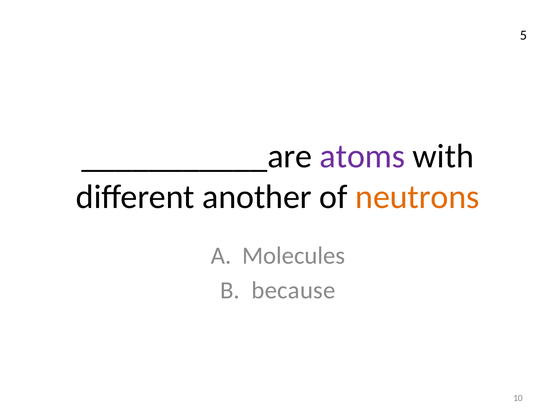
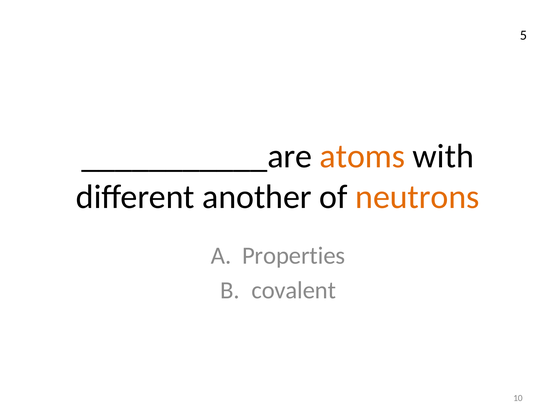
atoms colour: purple -> orange (362, 156)
Molecules: Molecules -> Properties (294, 256)
because: because -> covalent (294, 290)
